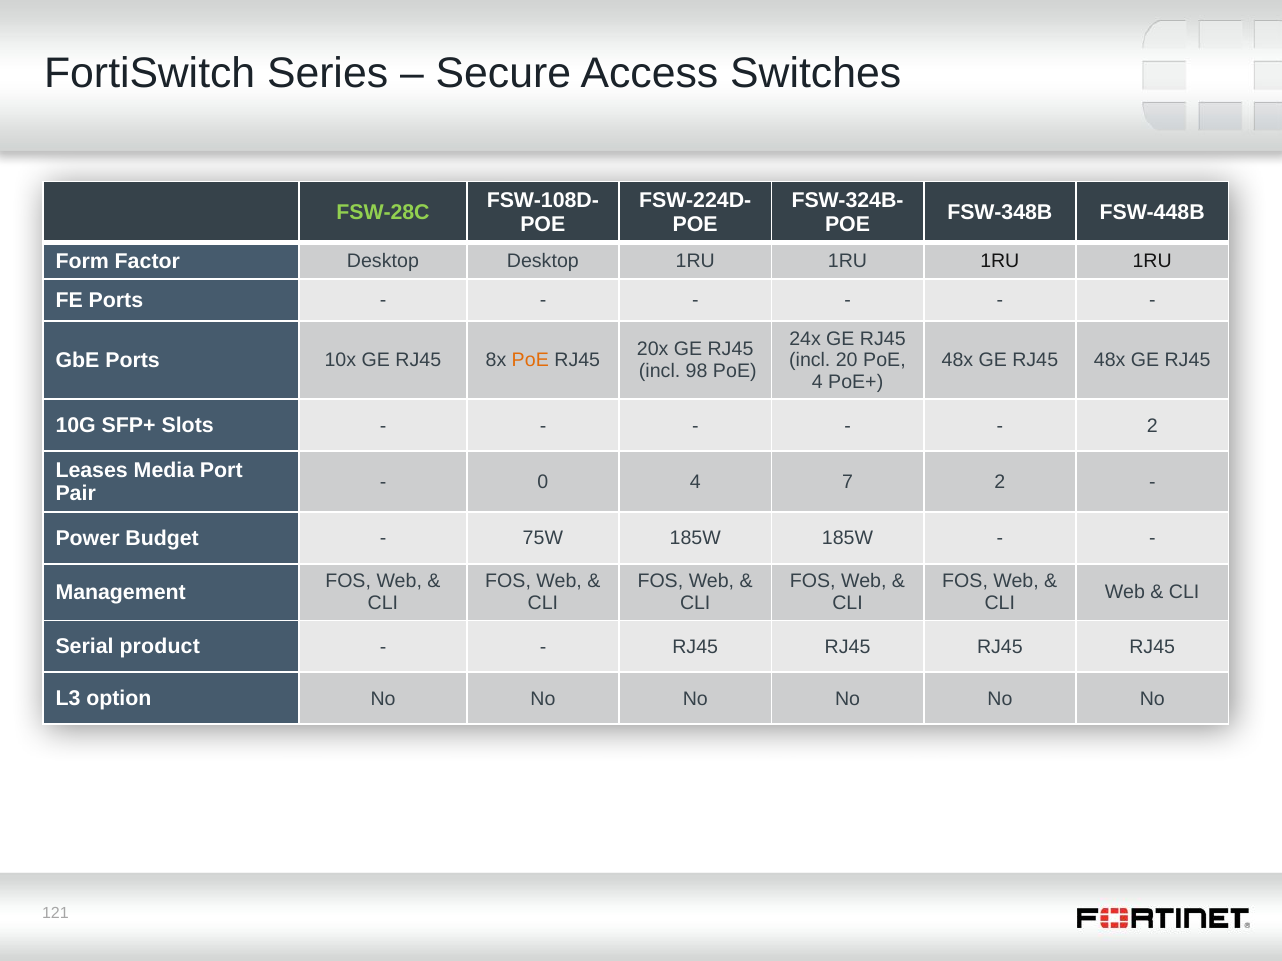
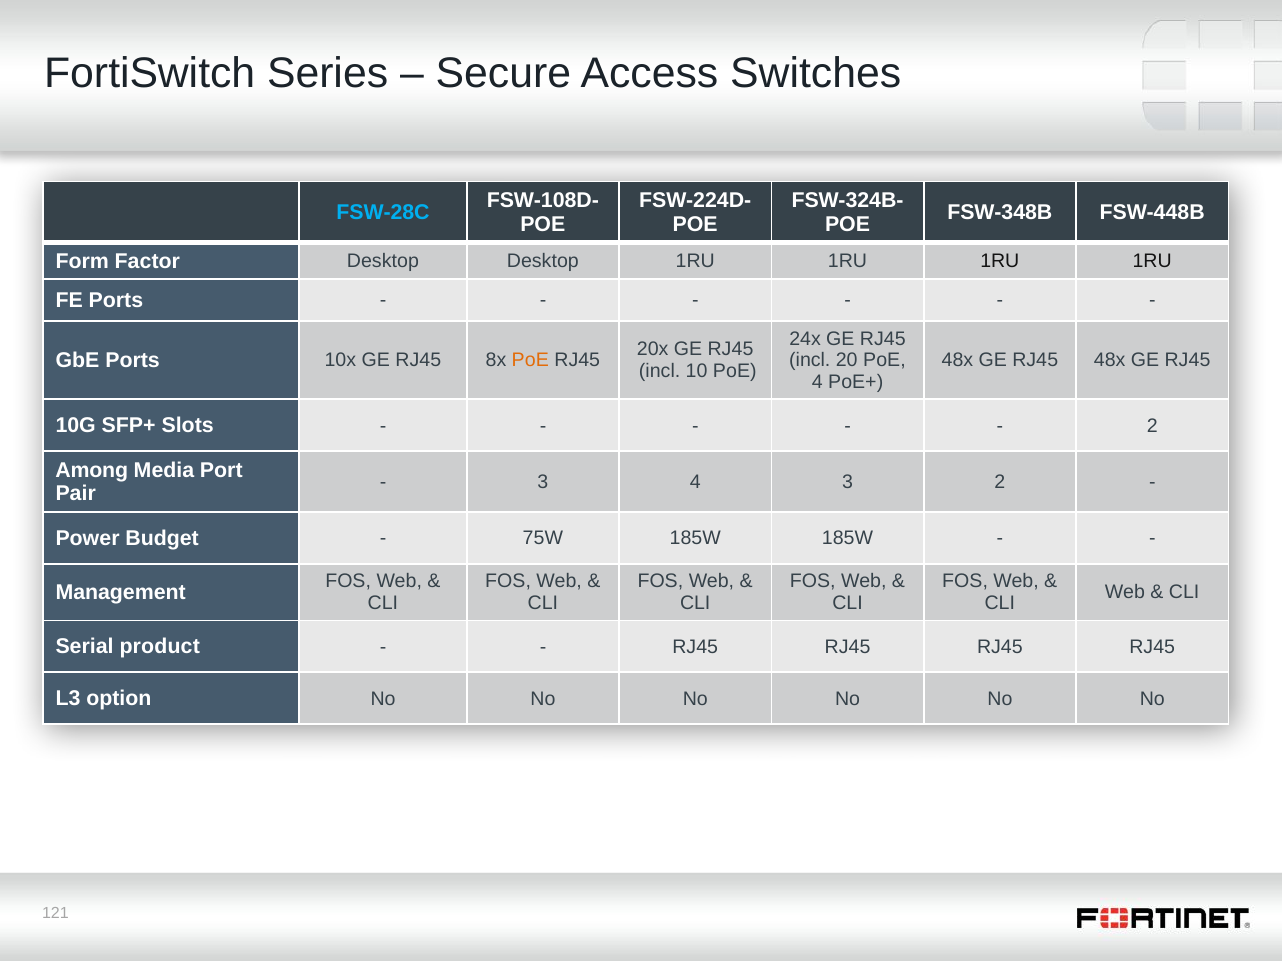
FSW-28C colour: light green -> light blue (383, 212)
98: 98 -> 10 (697, 372)
Leases: Leases -> Among (92, 470)
0: 0 -> 3 (543, 482)
4 7: 7 -> 3 (848, 482)
